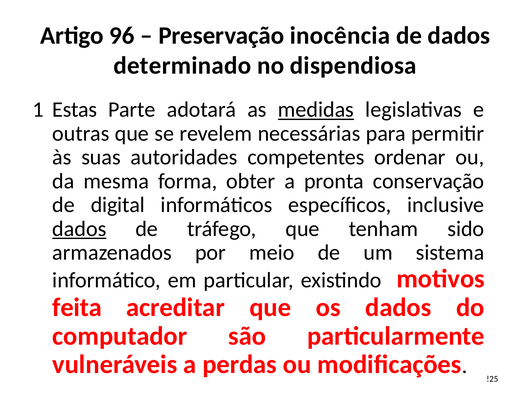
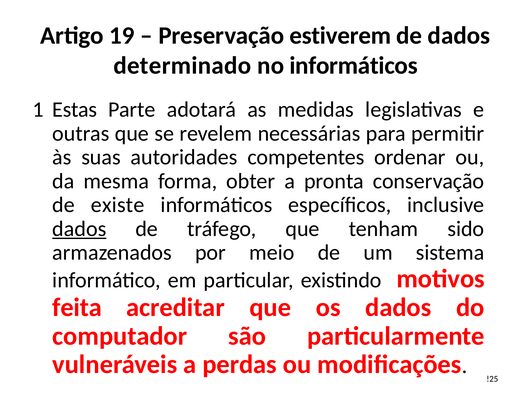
96: 96 -> 19 (122, 36)
inocência: inocência -> estiverem (340, 36)
no dispendiosa: dispendiosa -> informáticos (354, 66)
medidas underline: present -> none (316, 110)
digital: digital -> existe (118, 205)
